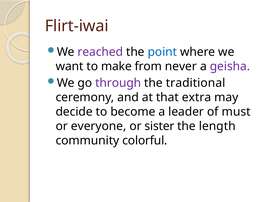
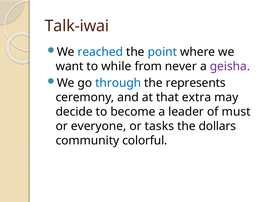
Flirt-iwai: Flirt-iwai -> Talk-iwai (77, 26)
reached colour: purple -> blue (100, 52)
make: make -> while (116, 66)
through colour: purple -> blue (118, 83)
traditional: traditional -> represents (196, 83)
sister: sister -> tasks (159, 126)
length: length -> dollars (217, 126)
